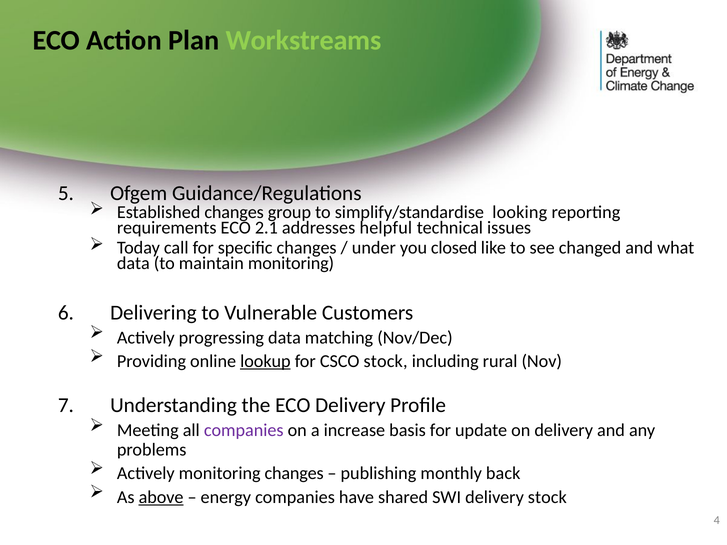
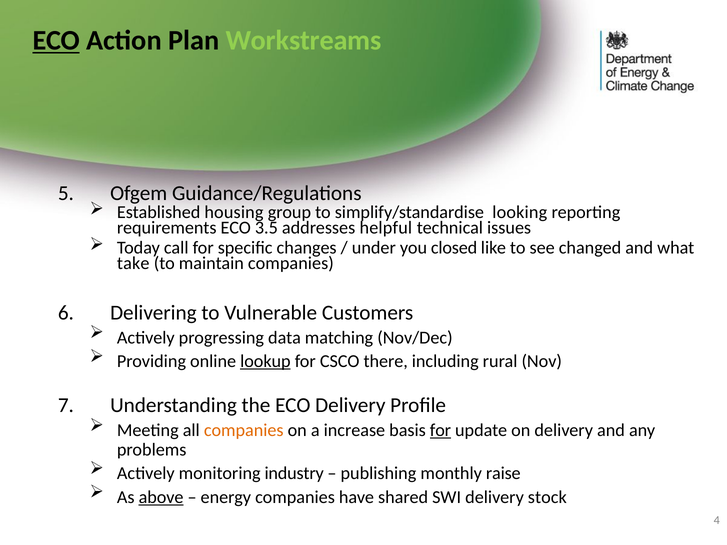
ECO underline: none -> present (56, 41)
Established changes: changes -> housing (234, 212)
2.1: 2.1 -> 3.5 (266, 228)
data: data -> take (133, 264)
maintain monitoring: monitoring -> companies (291, 264)
CSCO stock: stock -> there (386, 361)
companies colour: purple -> orange (244, 430)
for underline: none -> present (440, 430)
monitoring changes: changes -> industry (294, 474)
back: back -> raise (503, 474)
